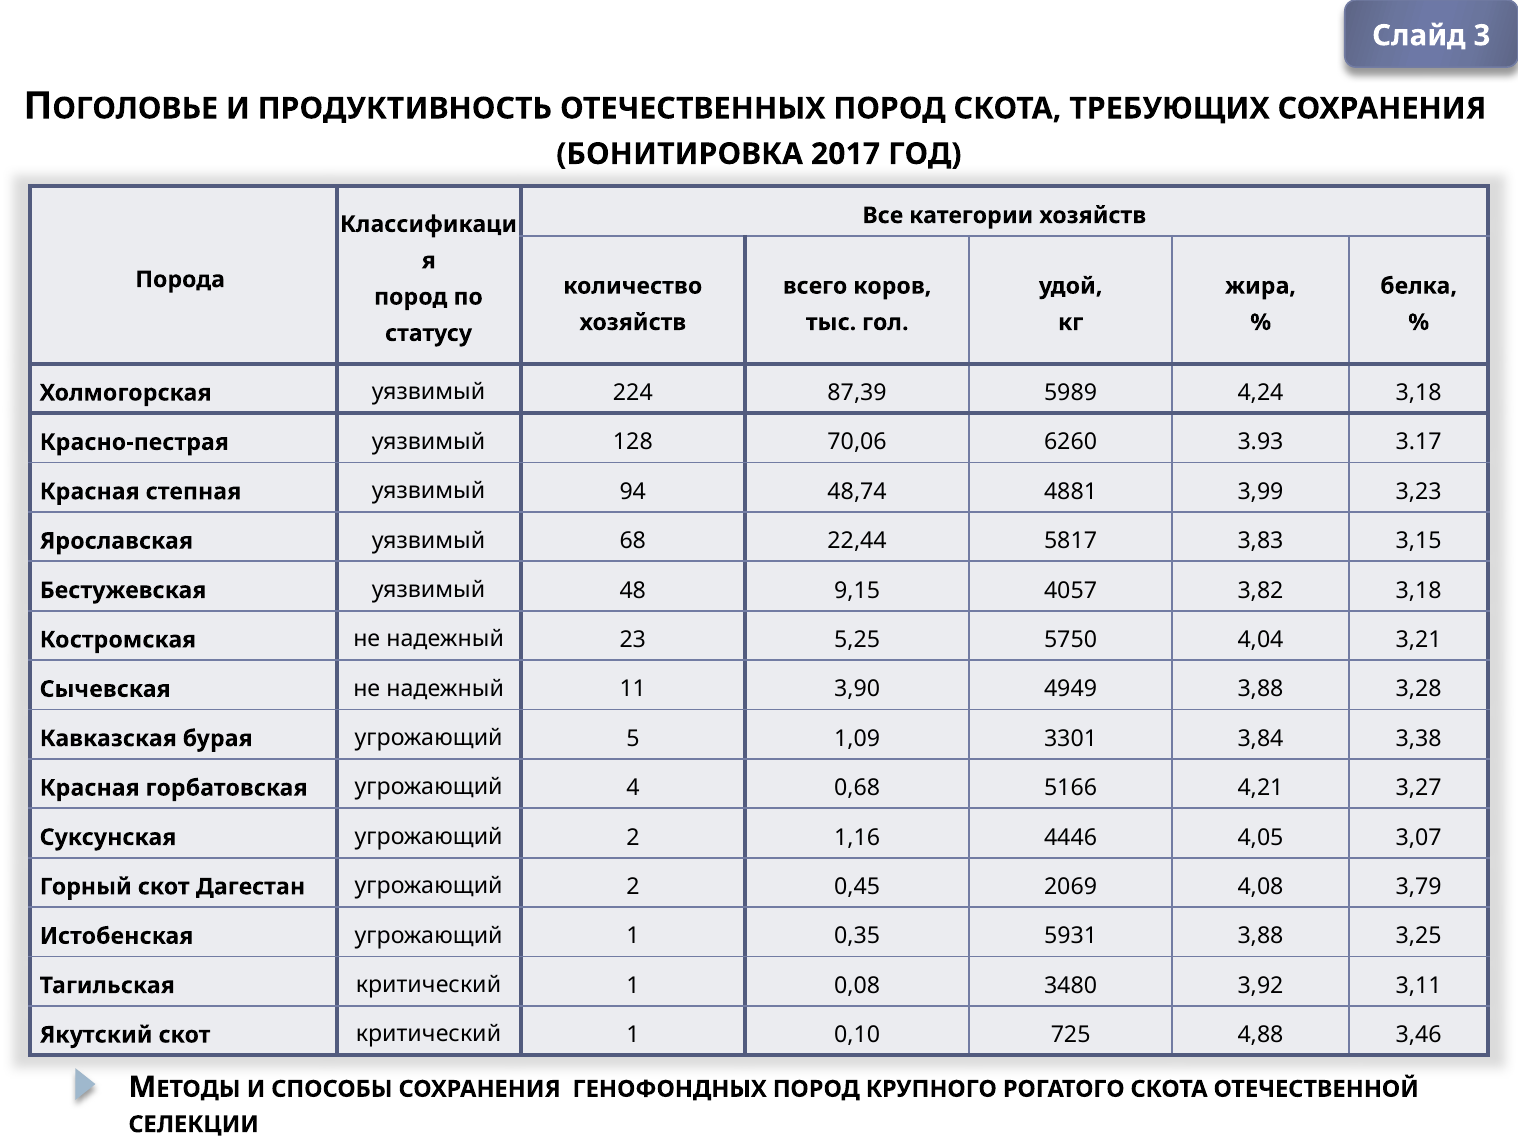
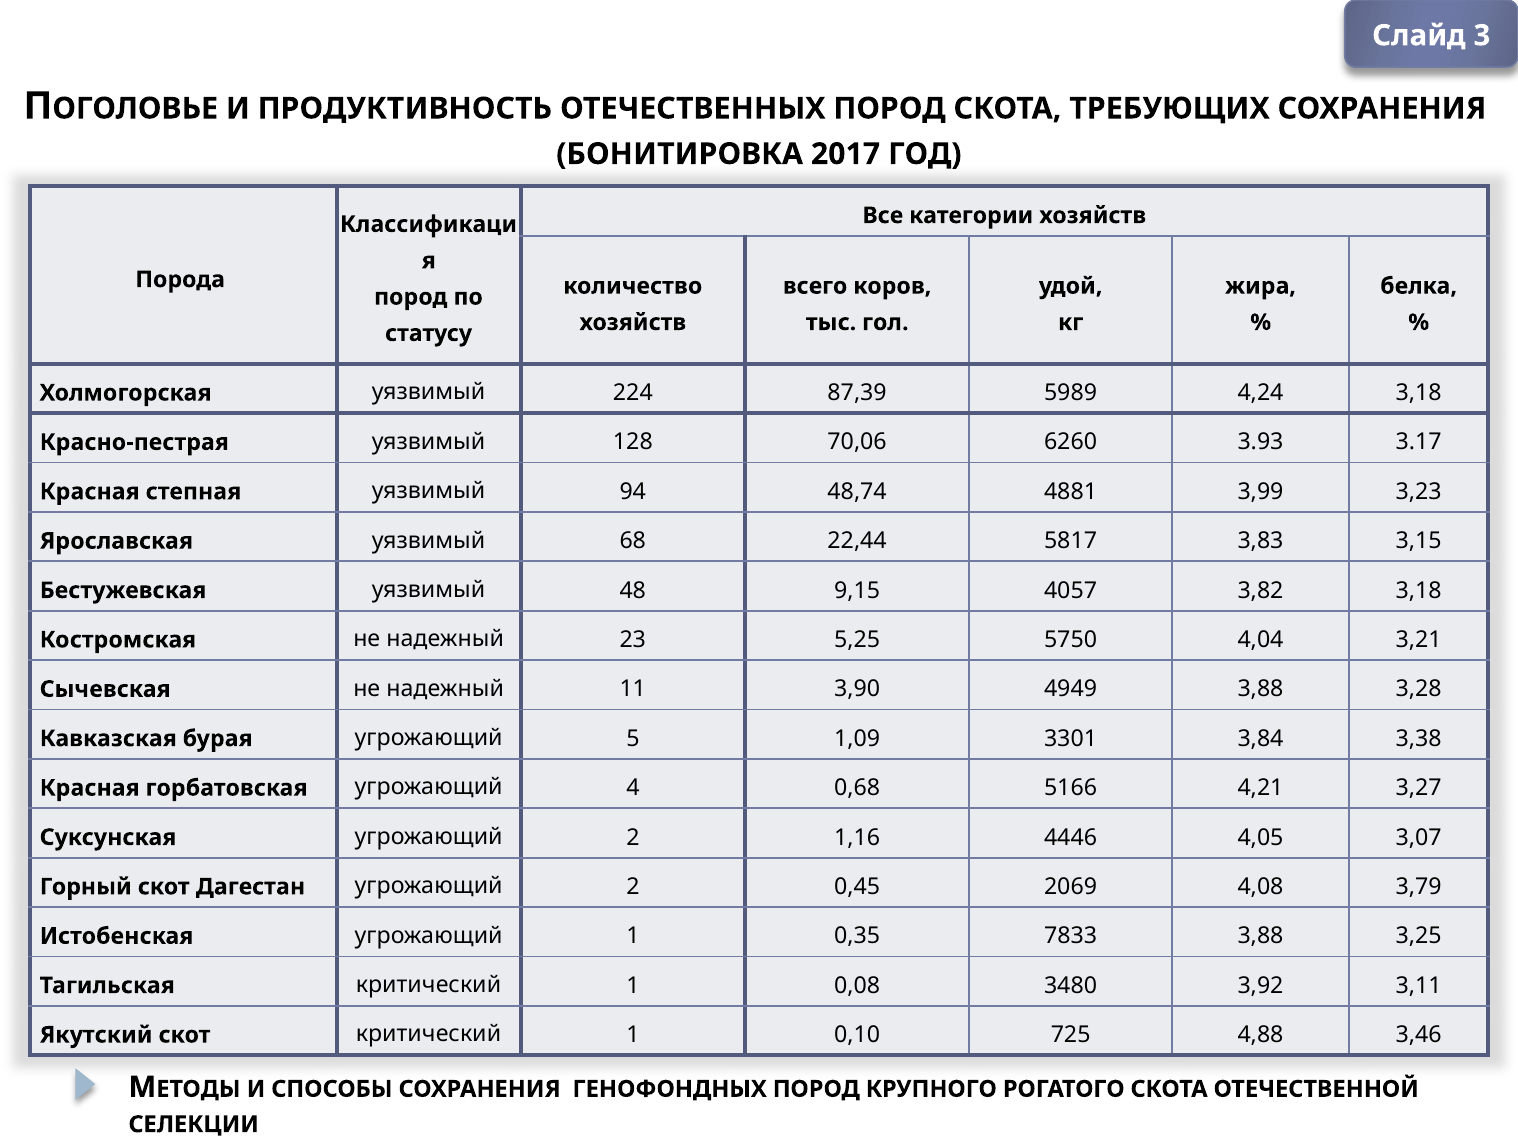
5931: 5931 -> 7833 (1071, 936)
